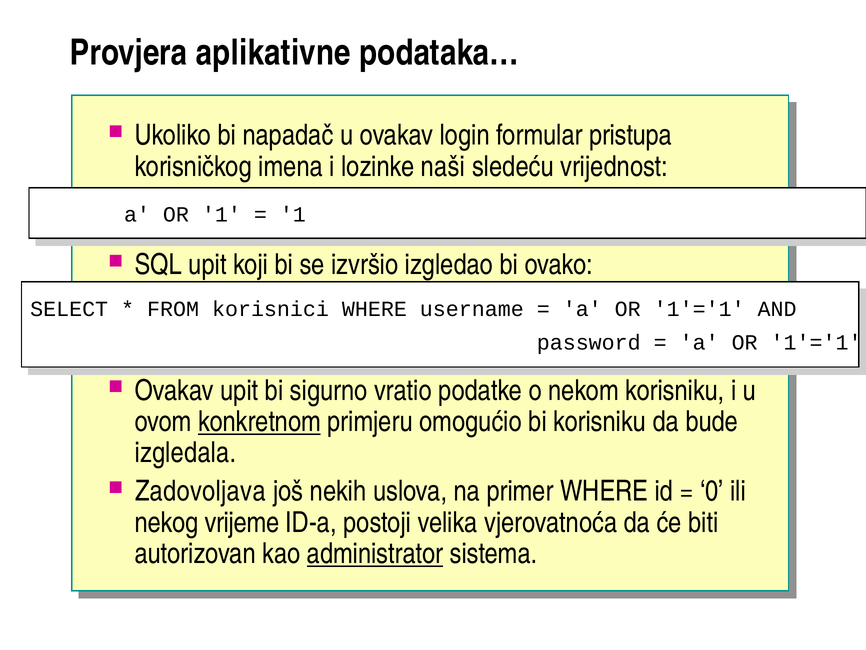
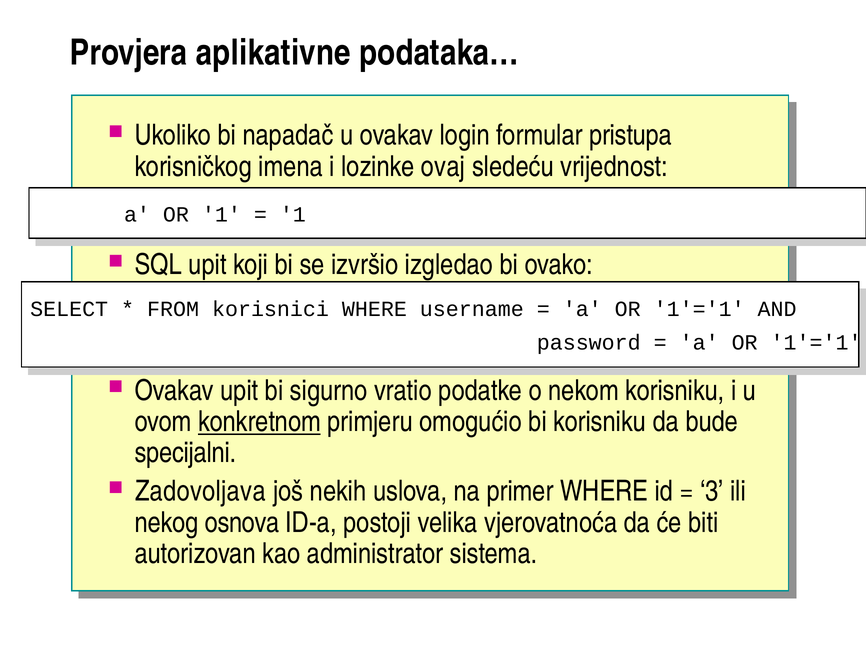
naši: naši -> ovaj (443, 166)
izgledala: izgledala -> specijalni (186, 453)
0: 0 -> 3 (712, 491)
vrijeme: vrijeme -> osnova (242, 522)
administrator underline: present -> none (375, 553)
